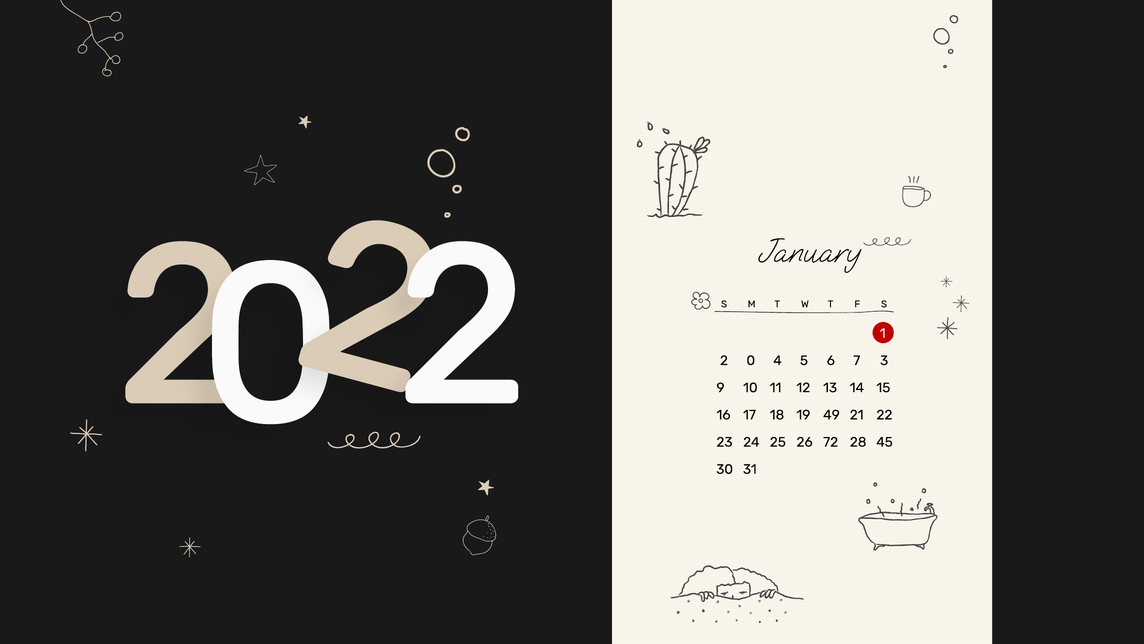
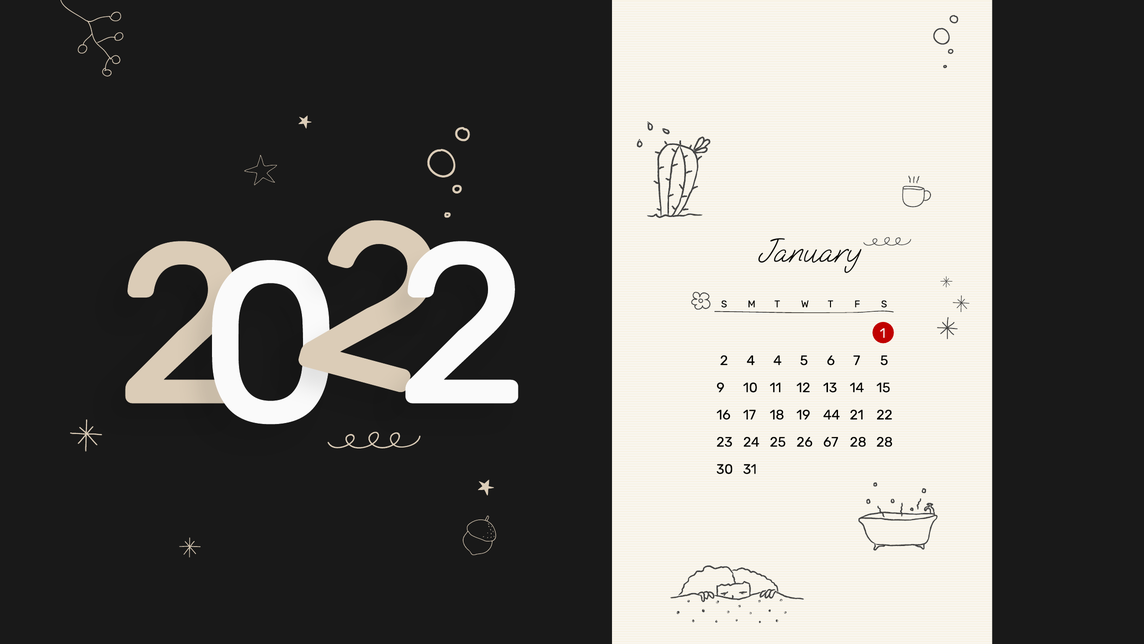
2 0: 0 -> 4 (751, 360)
7 3: 3 -> 5 (884, 360)
49: 49 -> 44 (832, 415)
72: 72 -> 67 (831, 442)
28 45: 45 -> 28 (885, 442)
